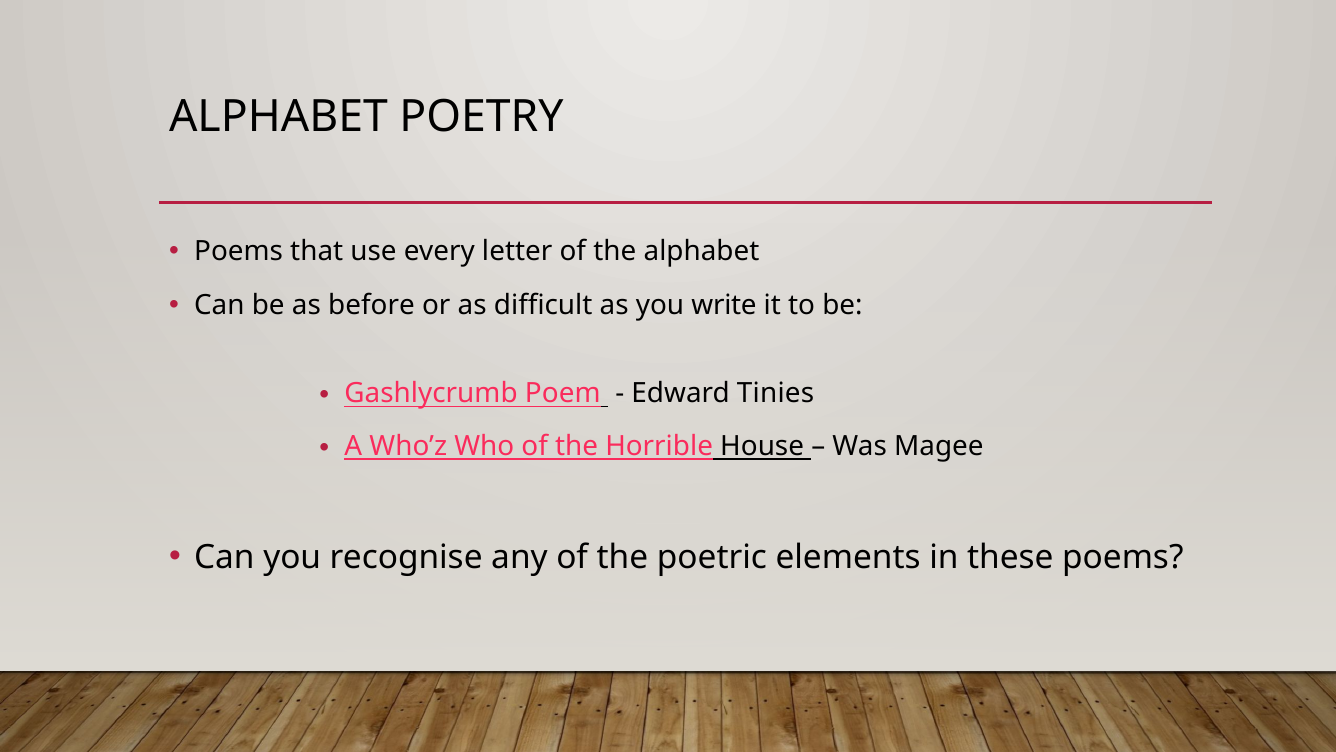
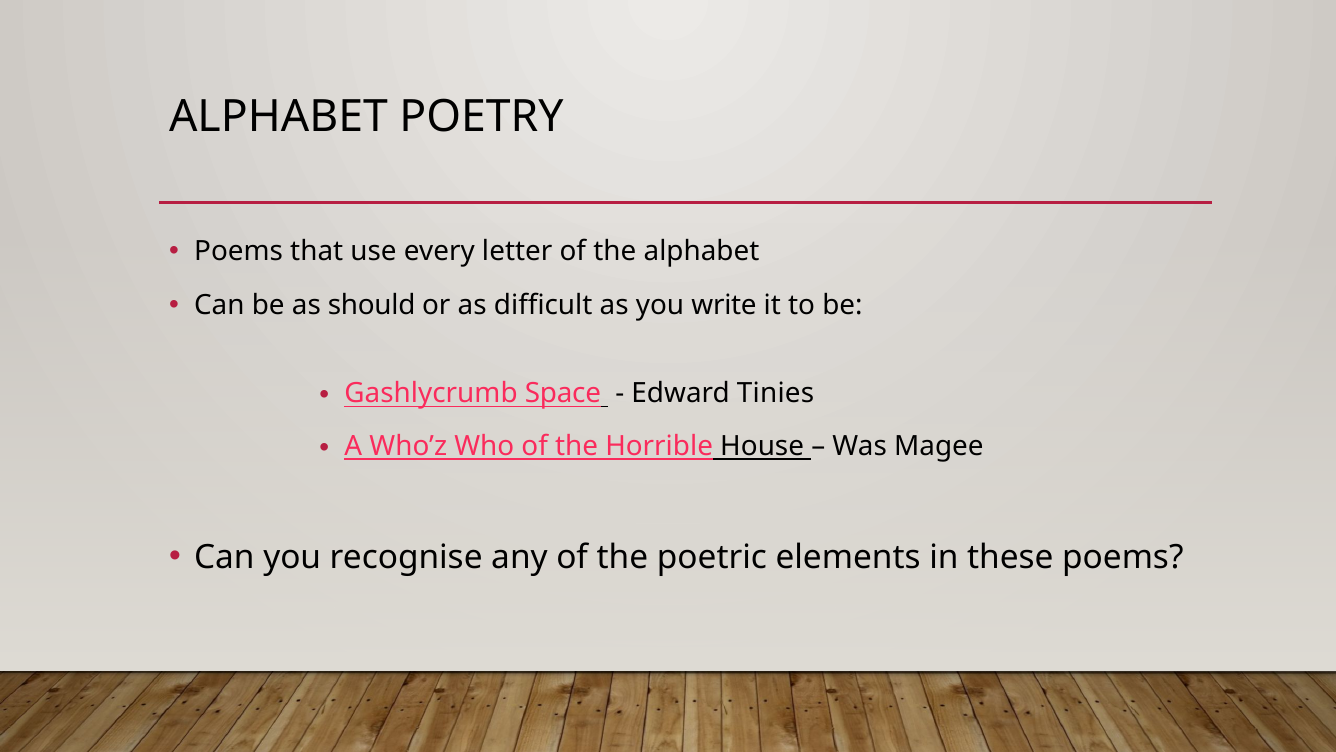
before: before -> should (372, 305)
Poem: Poem -> Space (563, 393)
